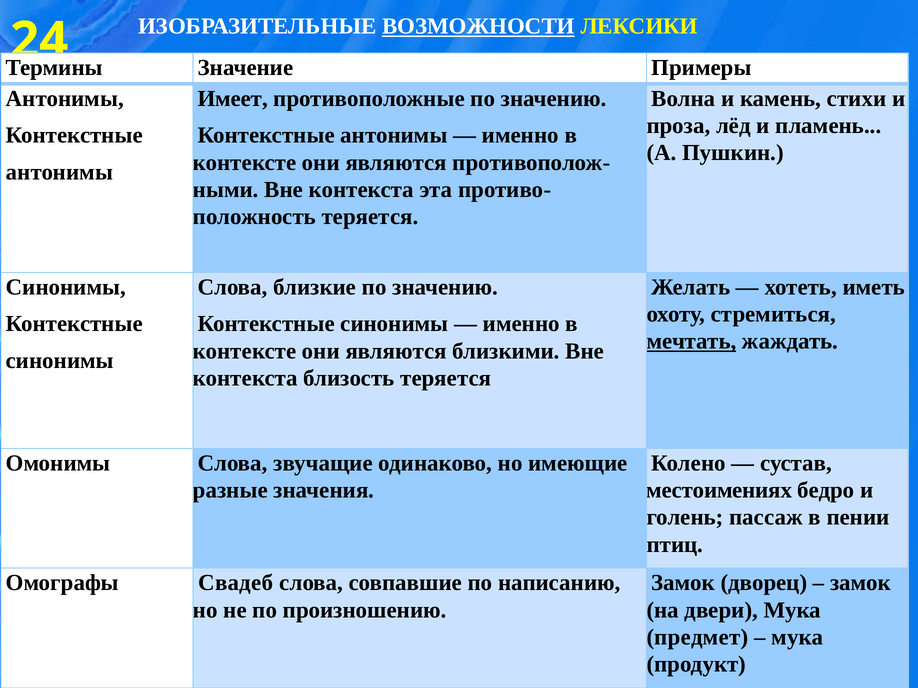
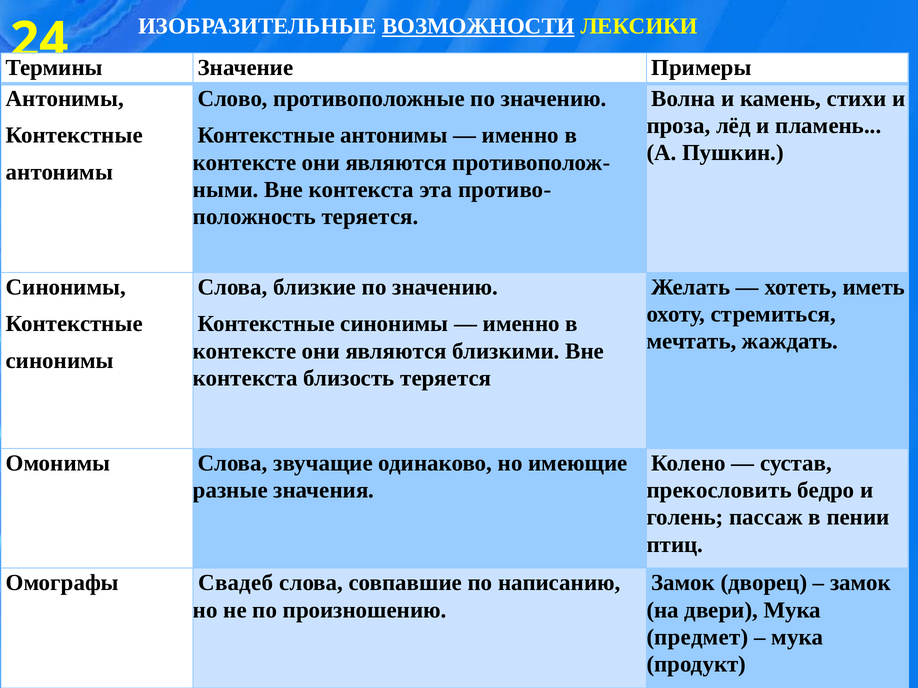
Имеет: Имеет -> Слово (233, 99)
мечтать underline: present -> none (691, 342)
местоимениях: местоимениях -> прекословить (719, 491)
